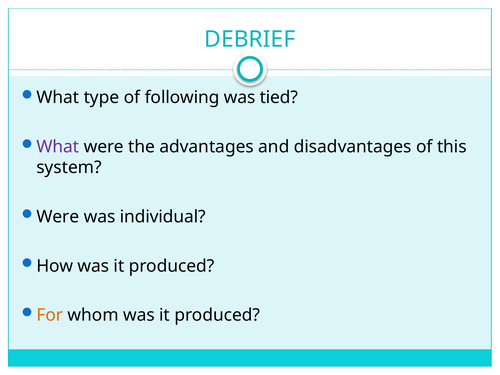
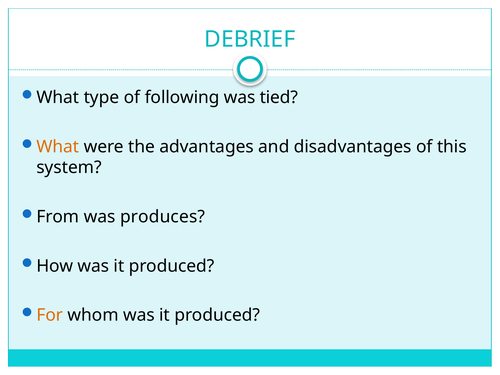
What colour: purple -> orange (58, 147)
Were: Were -> From (58, 217)
individual: individual -> produces (163, 217)
